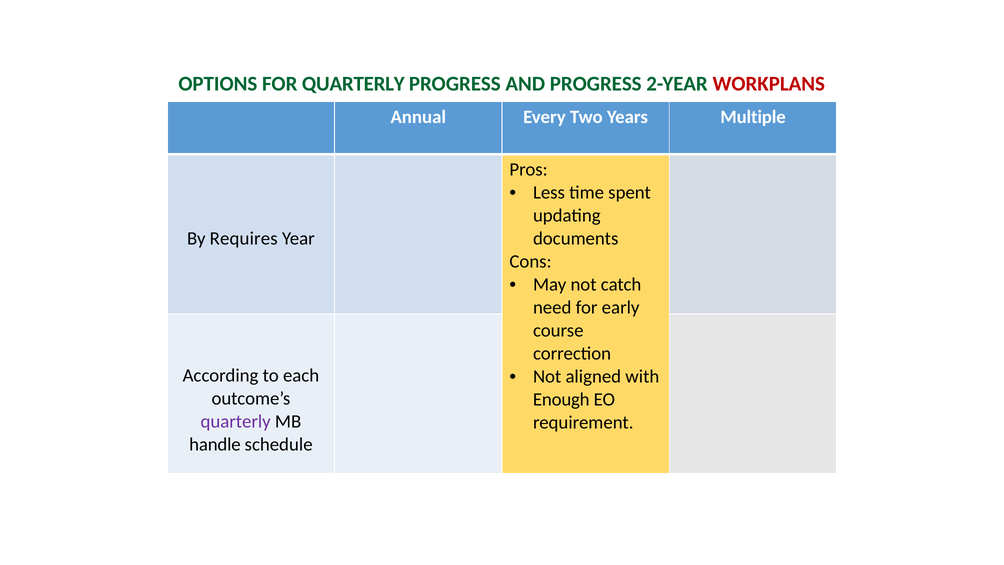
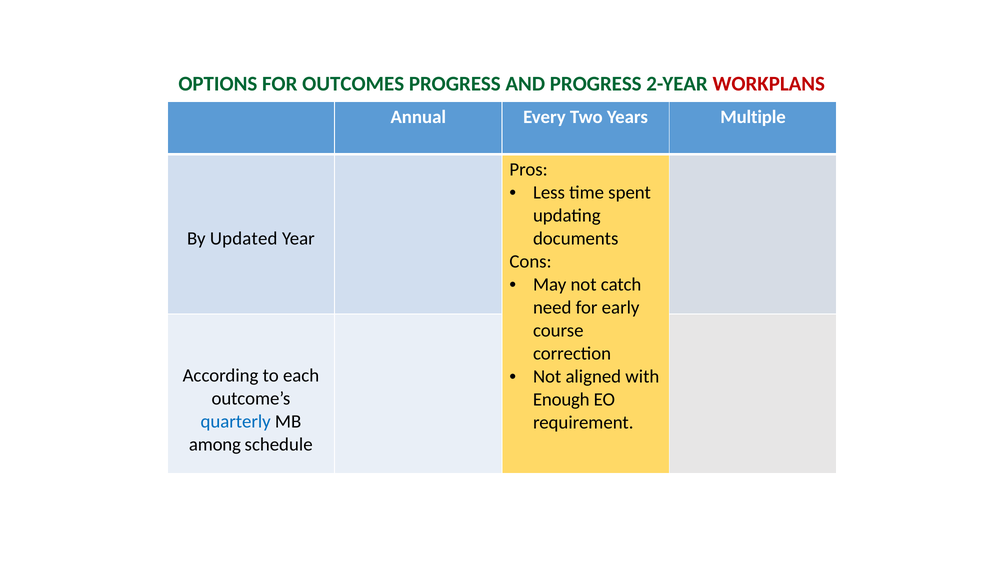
FOR QUARTERLY: QUARTERLY -> OUTCOMES (353, 84)
Requires: Requires -> Updated (244, 239)
quarterly colour: purple -> blue (236, 421)
handle: handle -> among (215, 444)
